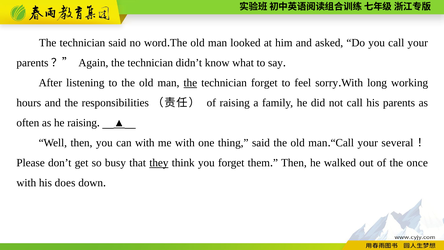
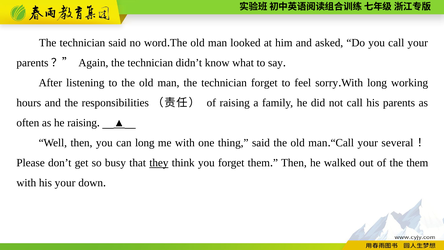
the underline: present -> none (190, 83)
can with: with -> long (145, 143)
the once: once -> them (417, 163)
his does: does -> your (65, 183)
